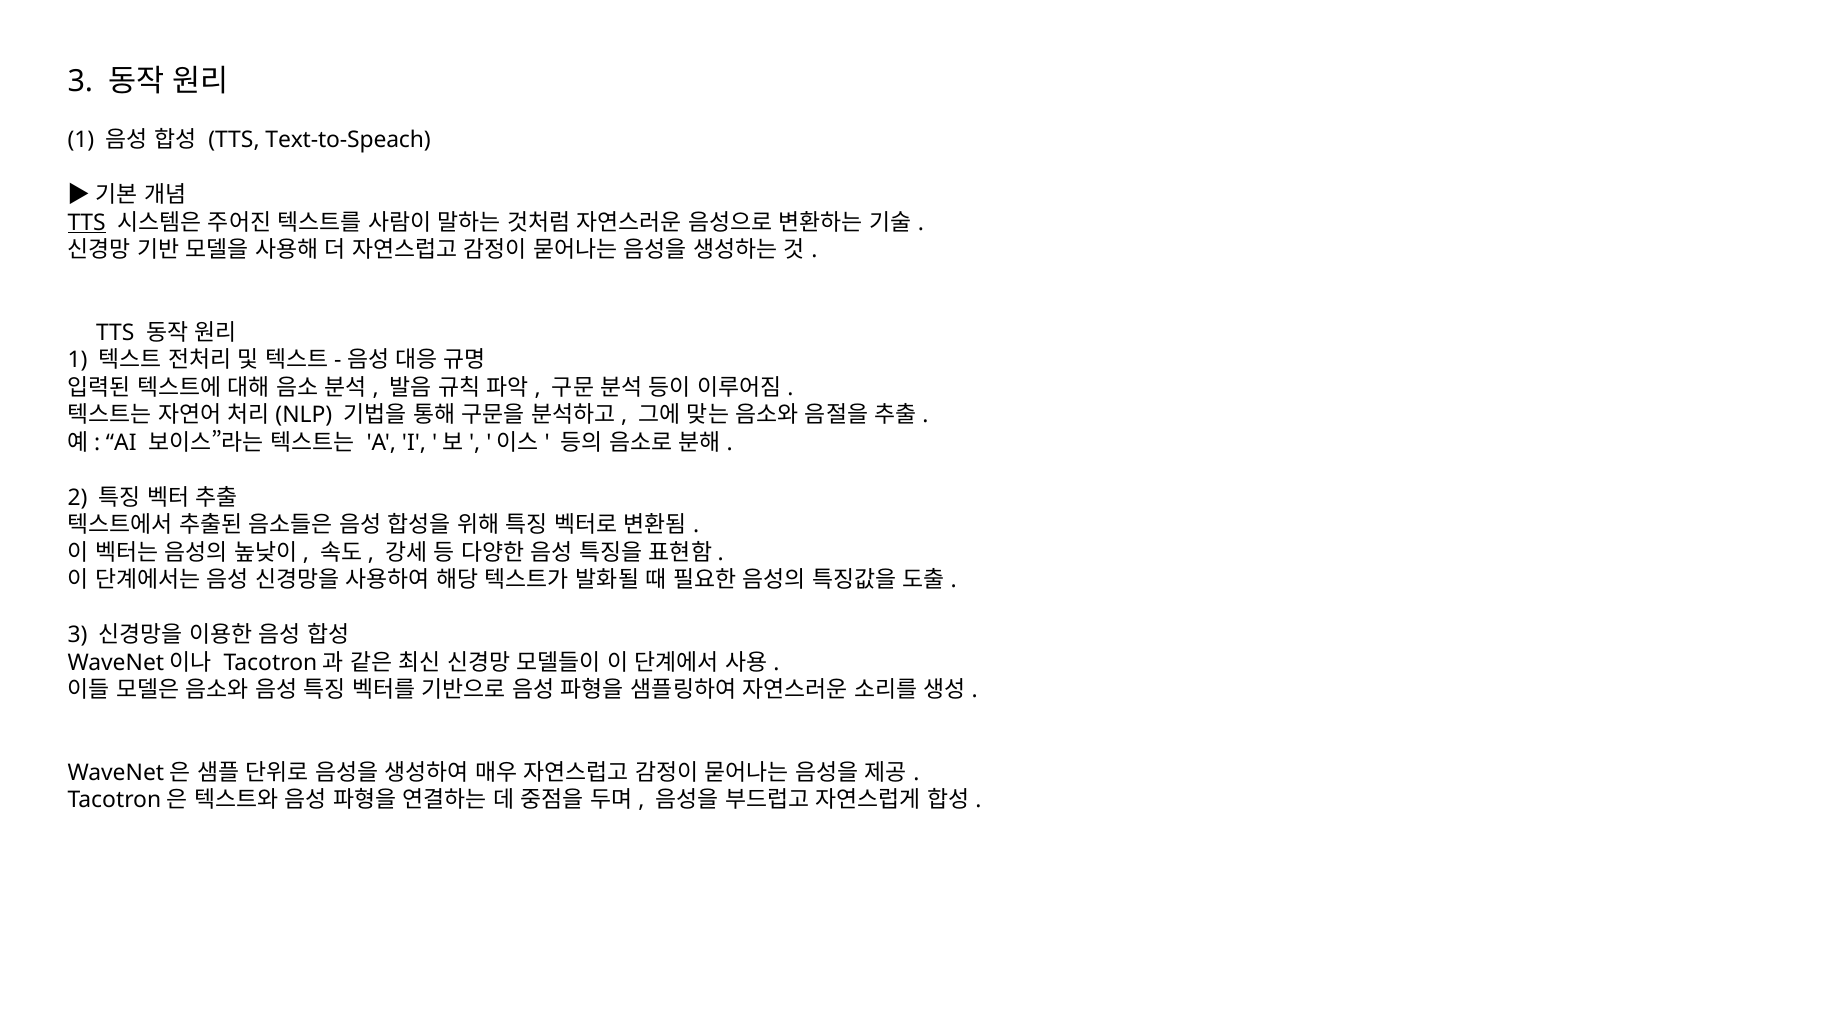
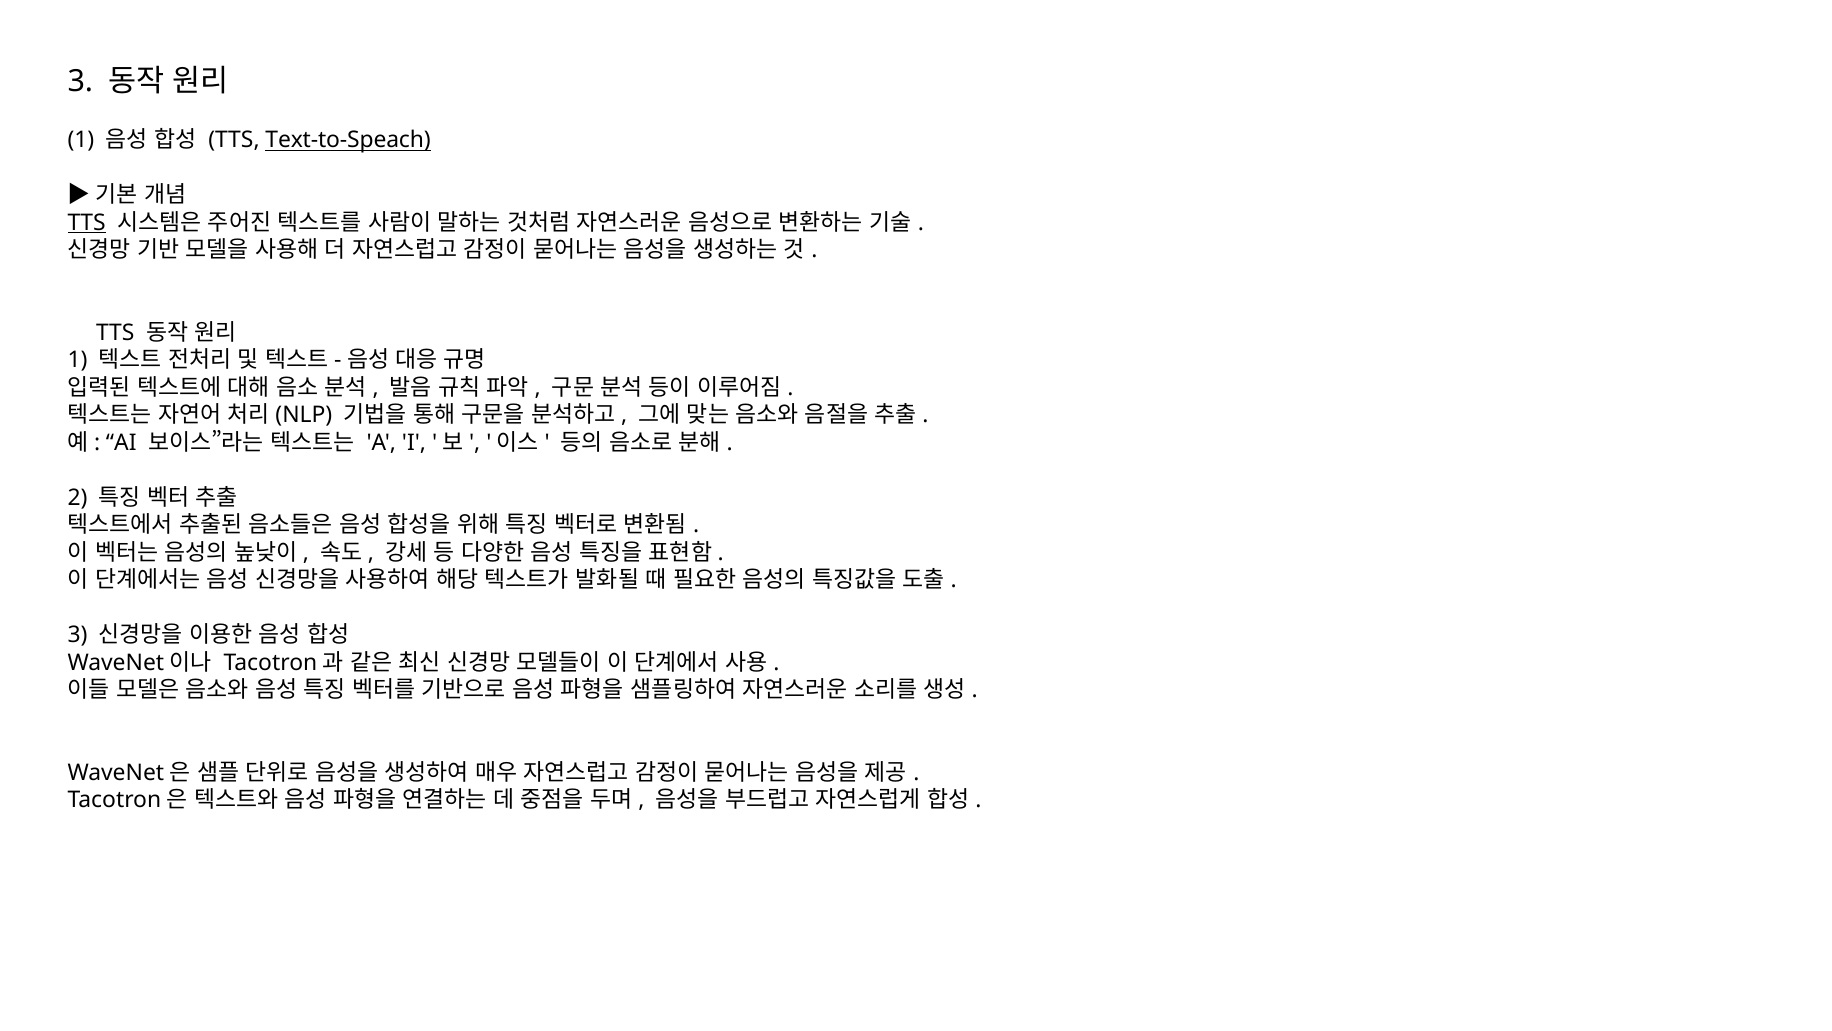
Text-to-Speach underline: none -> present (348, 140)
